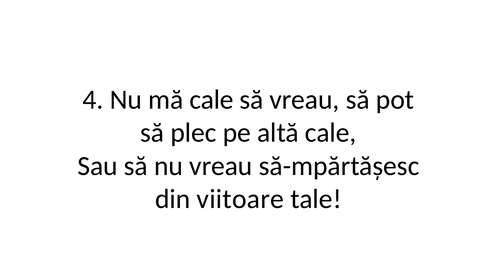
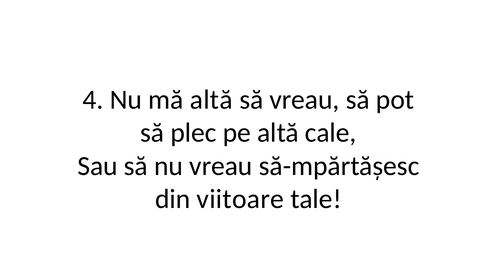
mă cale: cale -> altă (211, 99)
